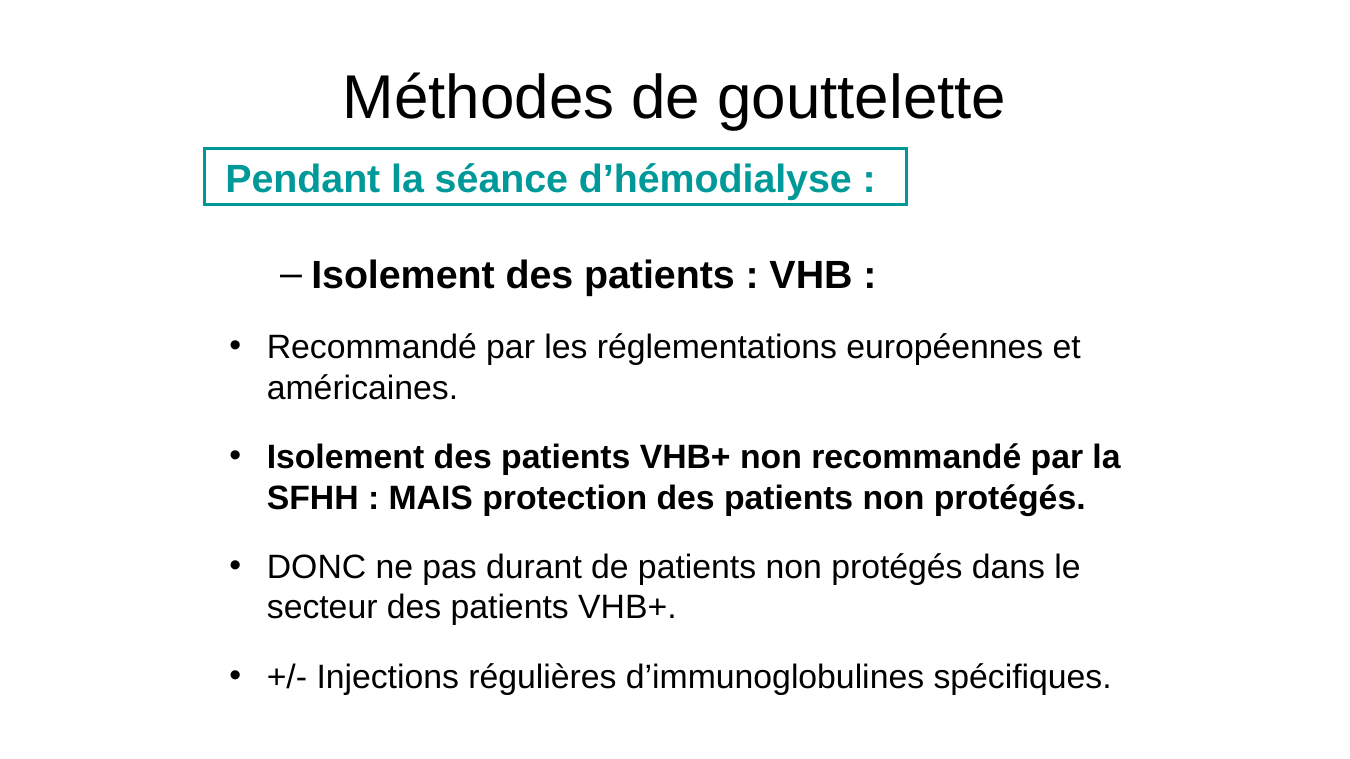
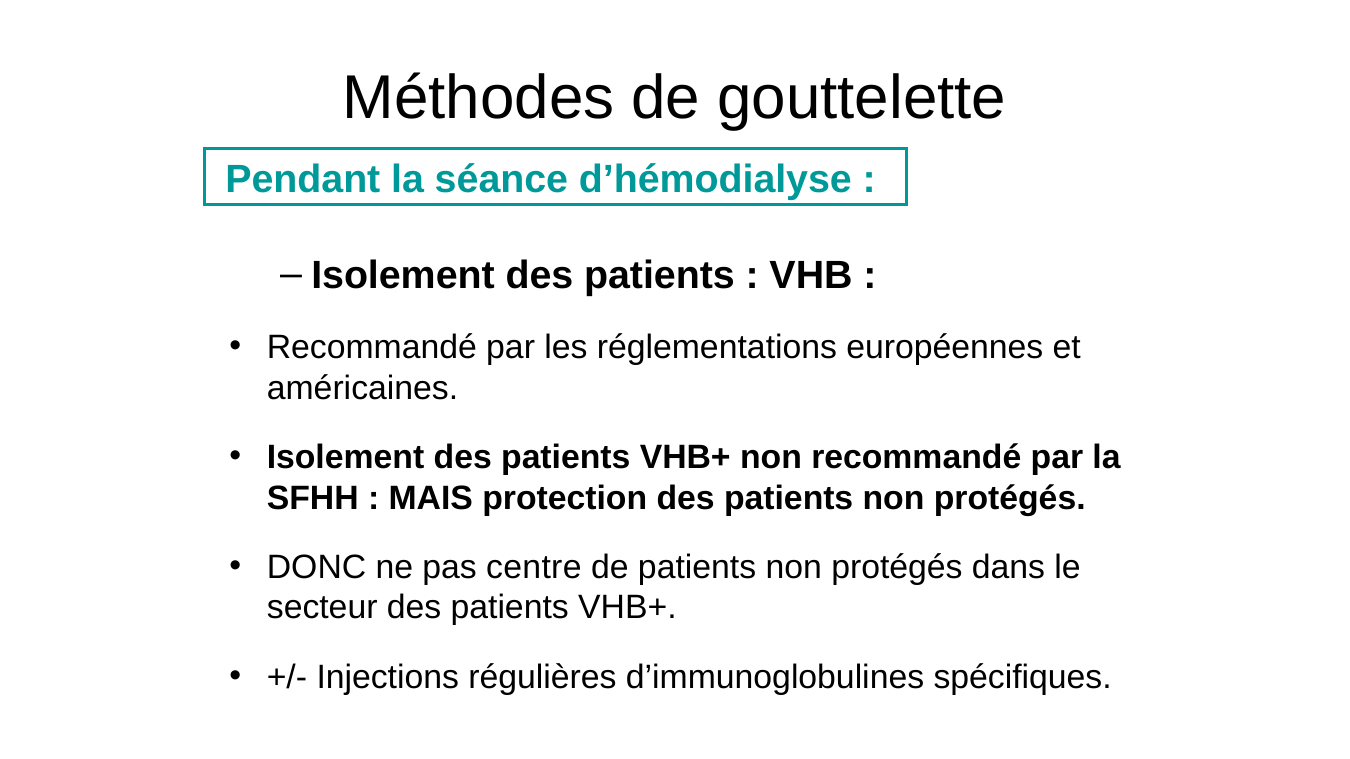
durant: durant -> centre (534, 568)
